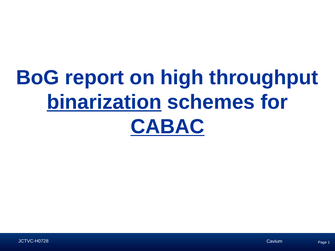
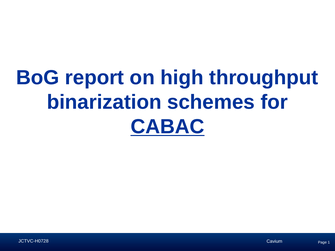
binarization underline: present -> none (104, 102)
